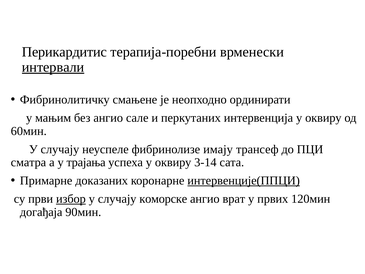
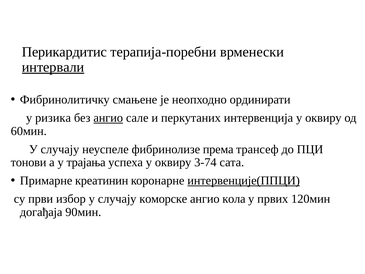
мањим: мањим -> ризика (53, 118)
ангио underline: none -> present (108, 118)
имају: имају -> према (218, 149)
сматра: сматра -> тонови (29, 162)
3-14: 3-14 -> 3-74 (205, 162)
доказаних: доказаних -> креатинин (102, 180)
избор underline: present -> none (71, 199)
врат: врат -> кола (234, 199)
